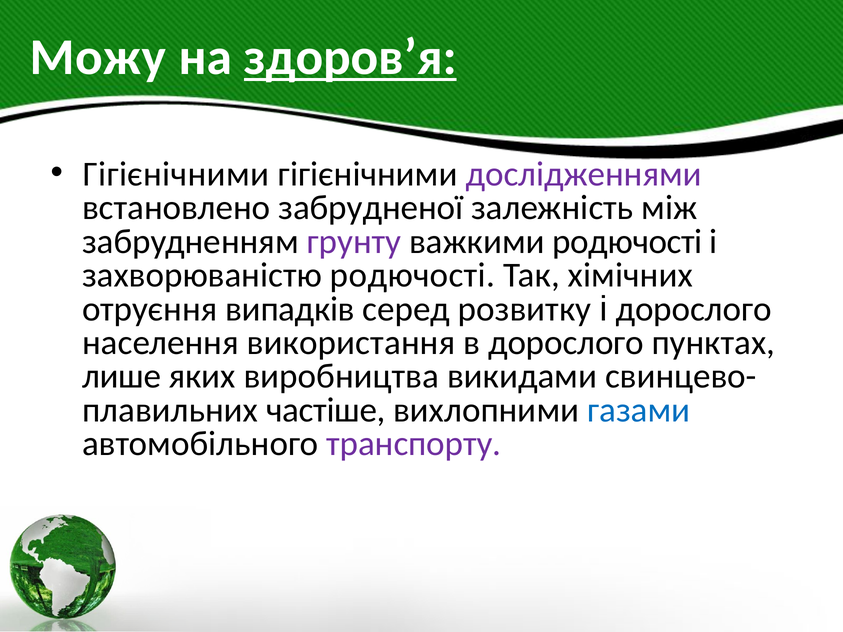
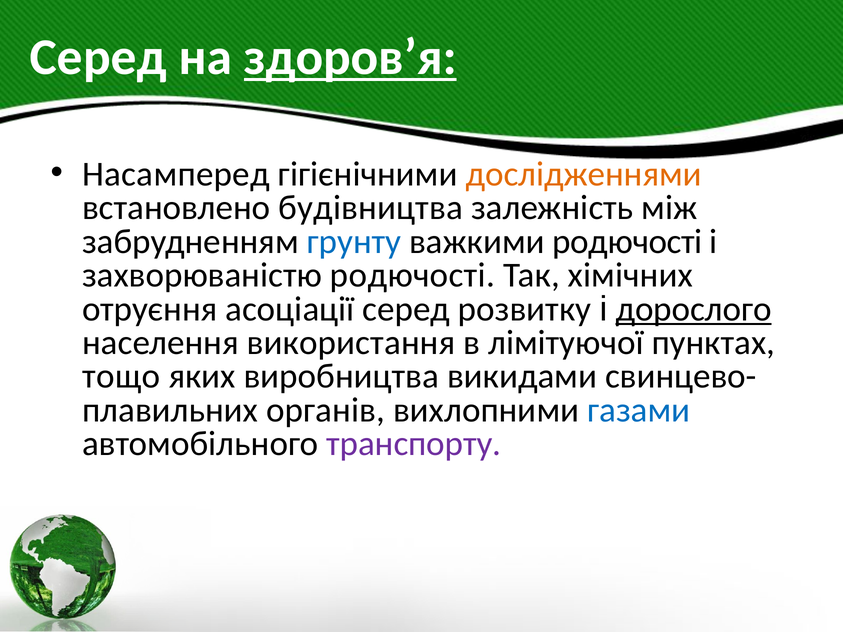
Можу: Можу -> Серед (98, 57)
Гігієнічними: Гігієнічними -> Насамперед (176, 174)
дослідженнями colour: purple -> orange (584, 174)
забрудненої: забрудненої -> будівництва (371, 208)
грунту colour: purple -> blue (354, 242)
випадків: випадків -> асоціації (290, 309)
дорослого underline: none -> present (694, 309)
в дорослого: дорослого -> лімітуючої (566, 343)
лише: лише -> тощо (121, 376)
частіше: частіше -> органів (326, 410)
